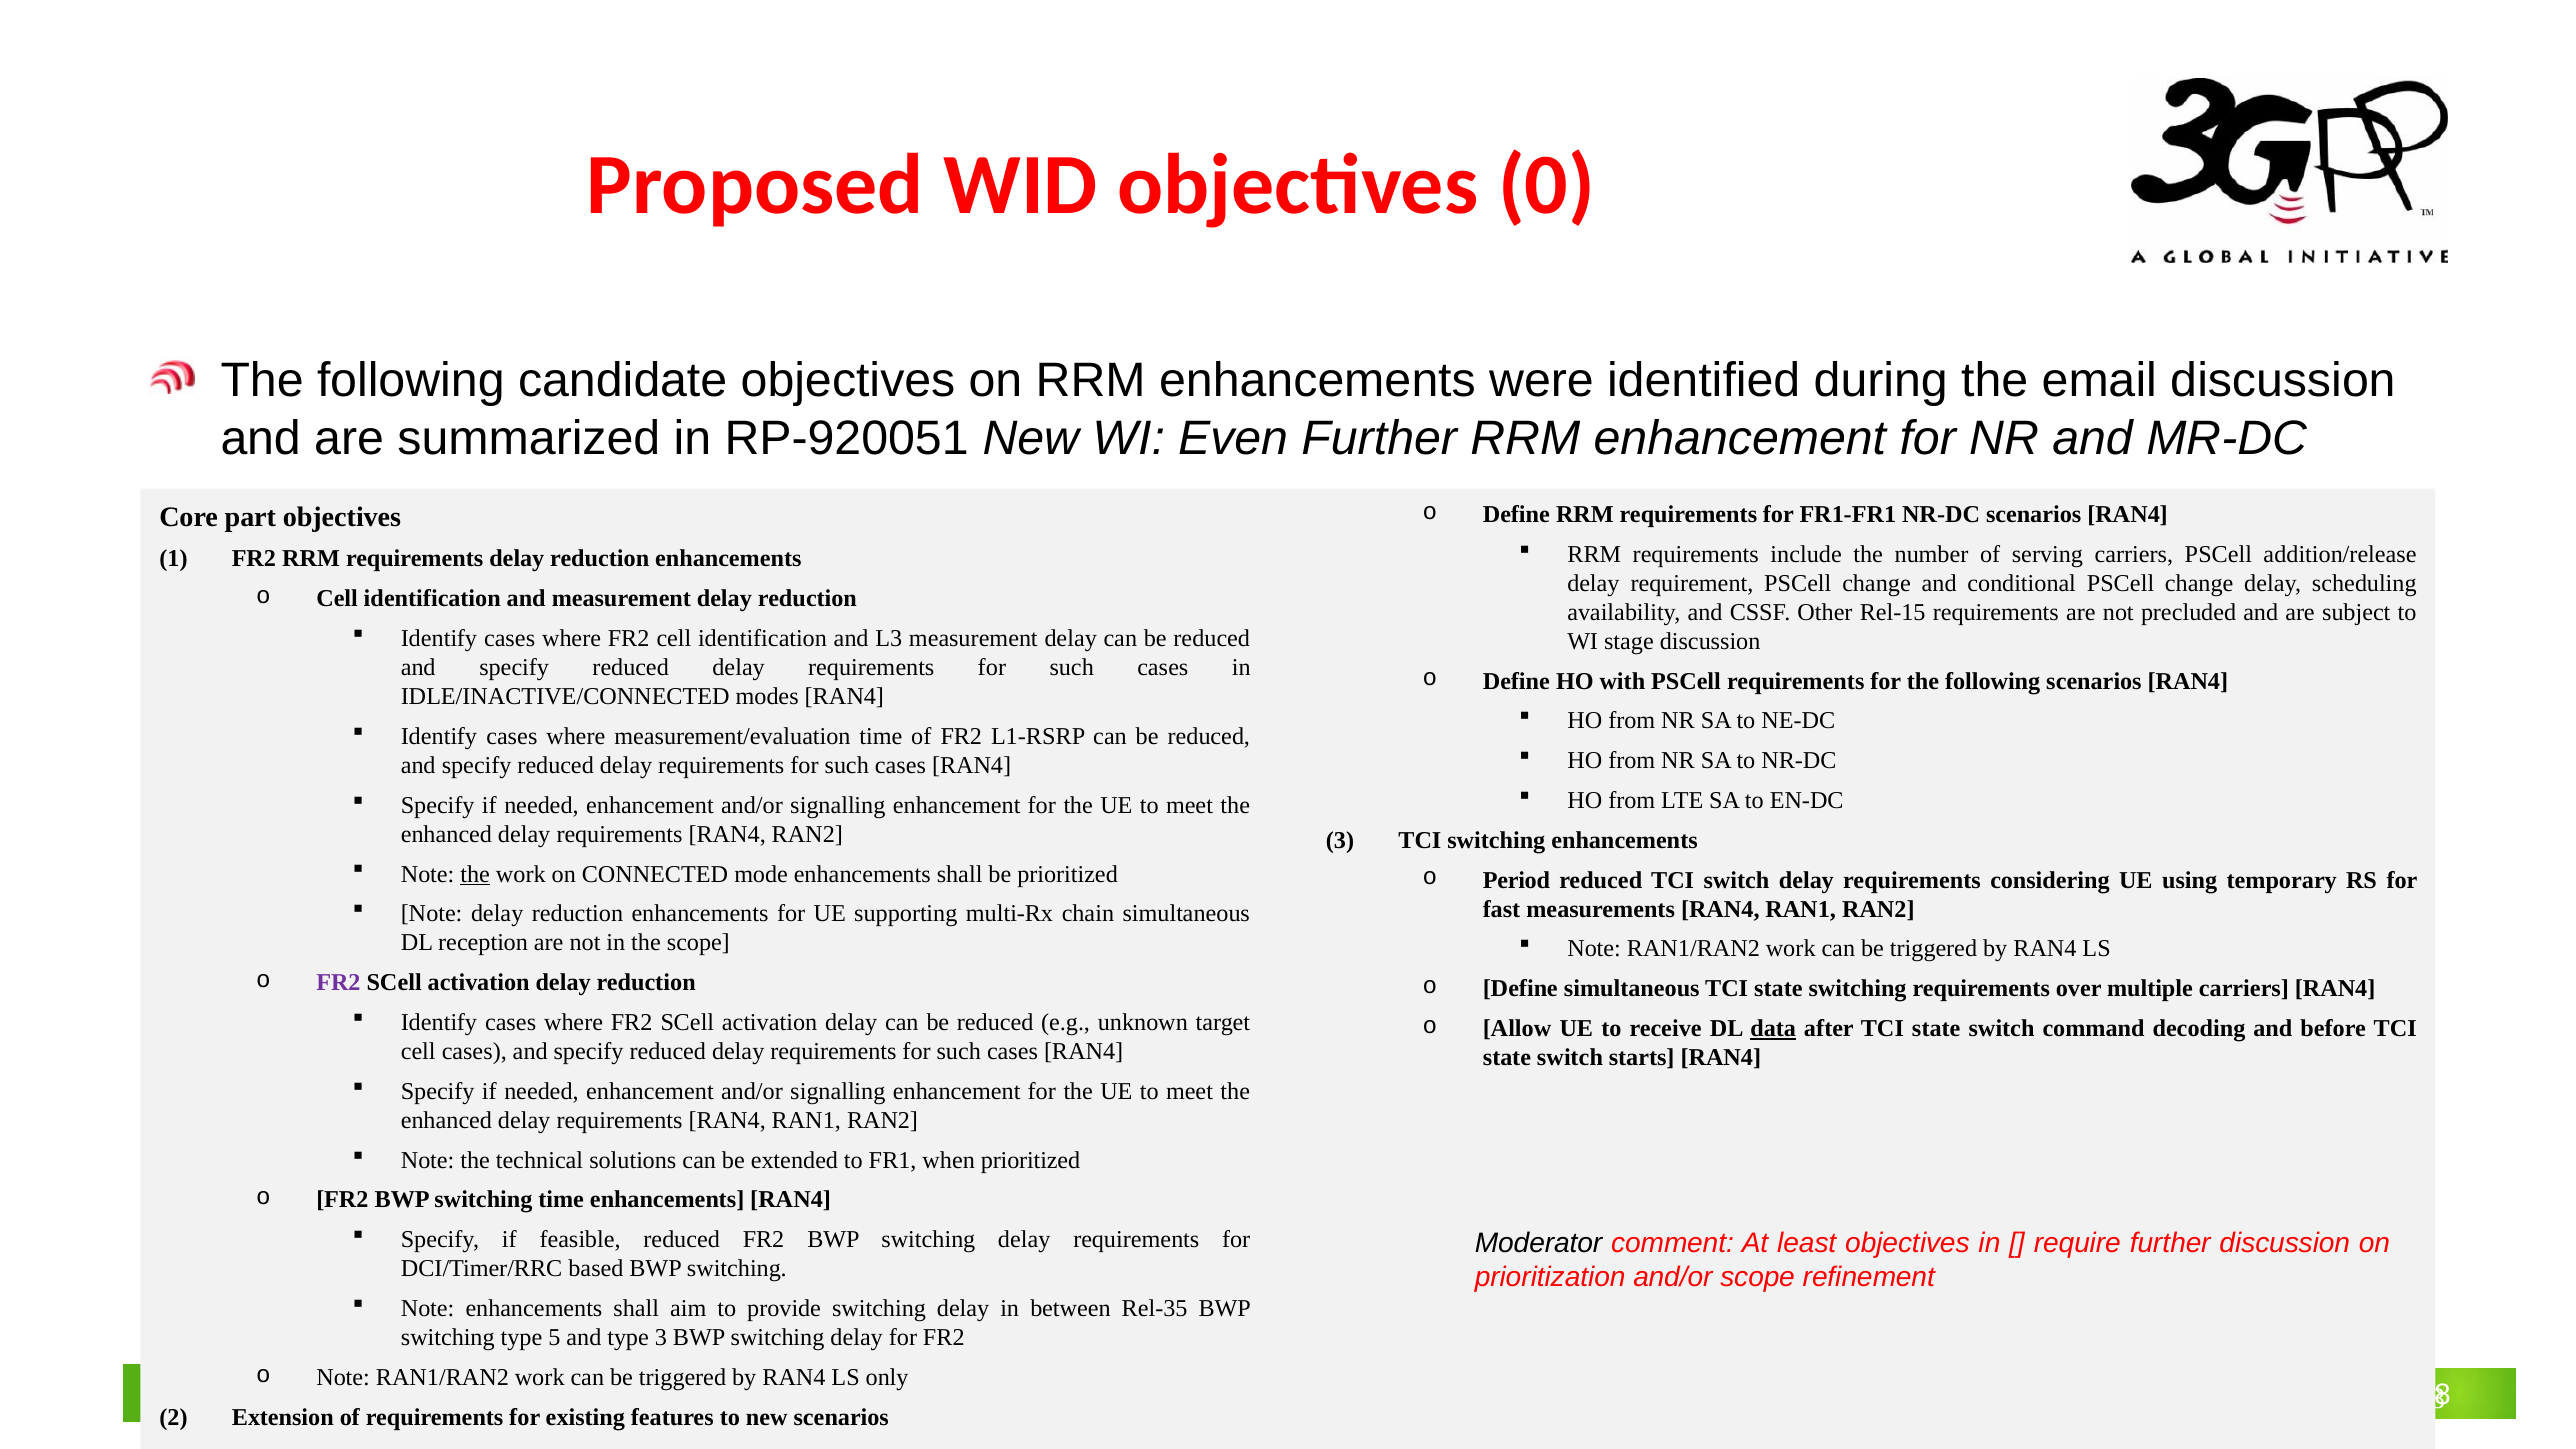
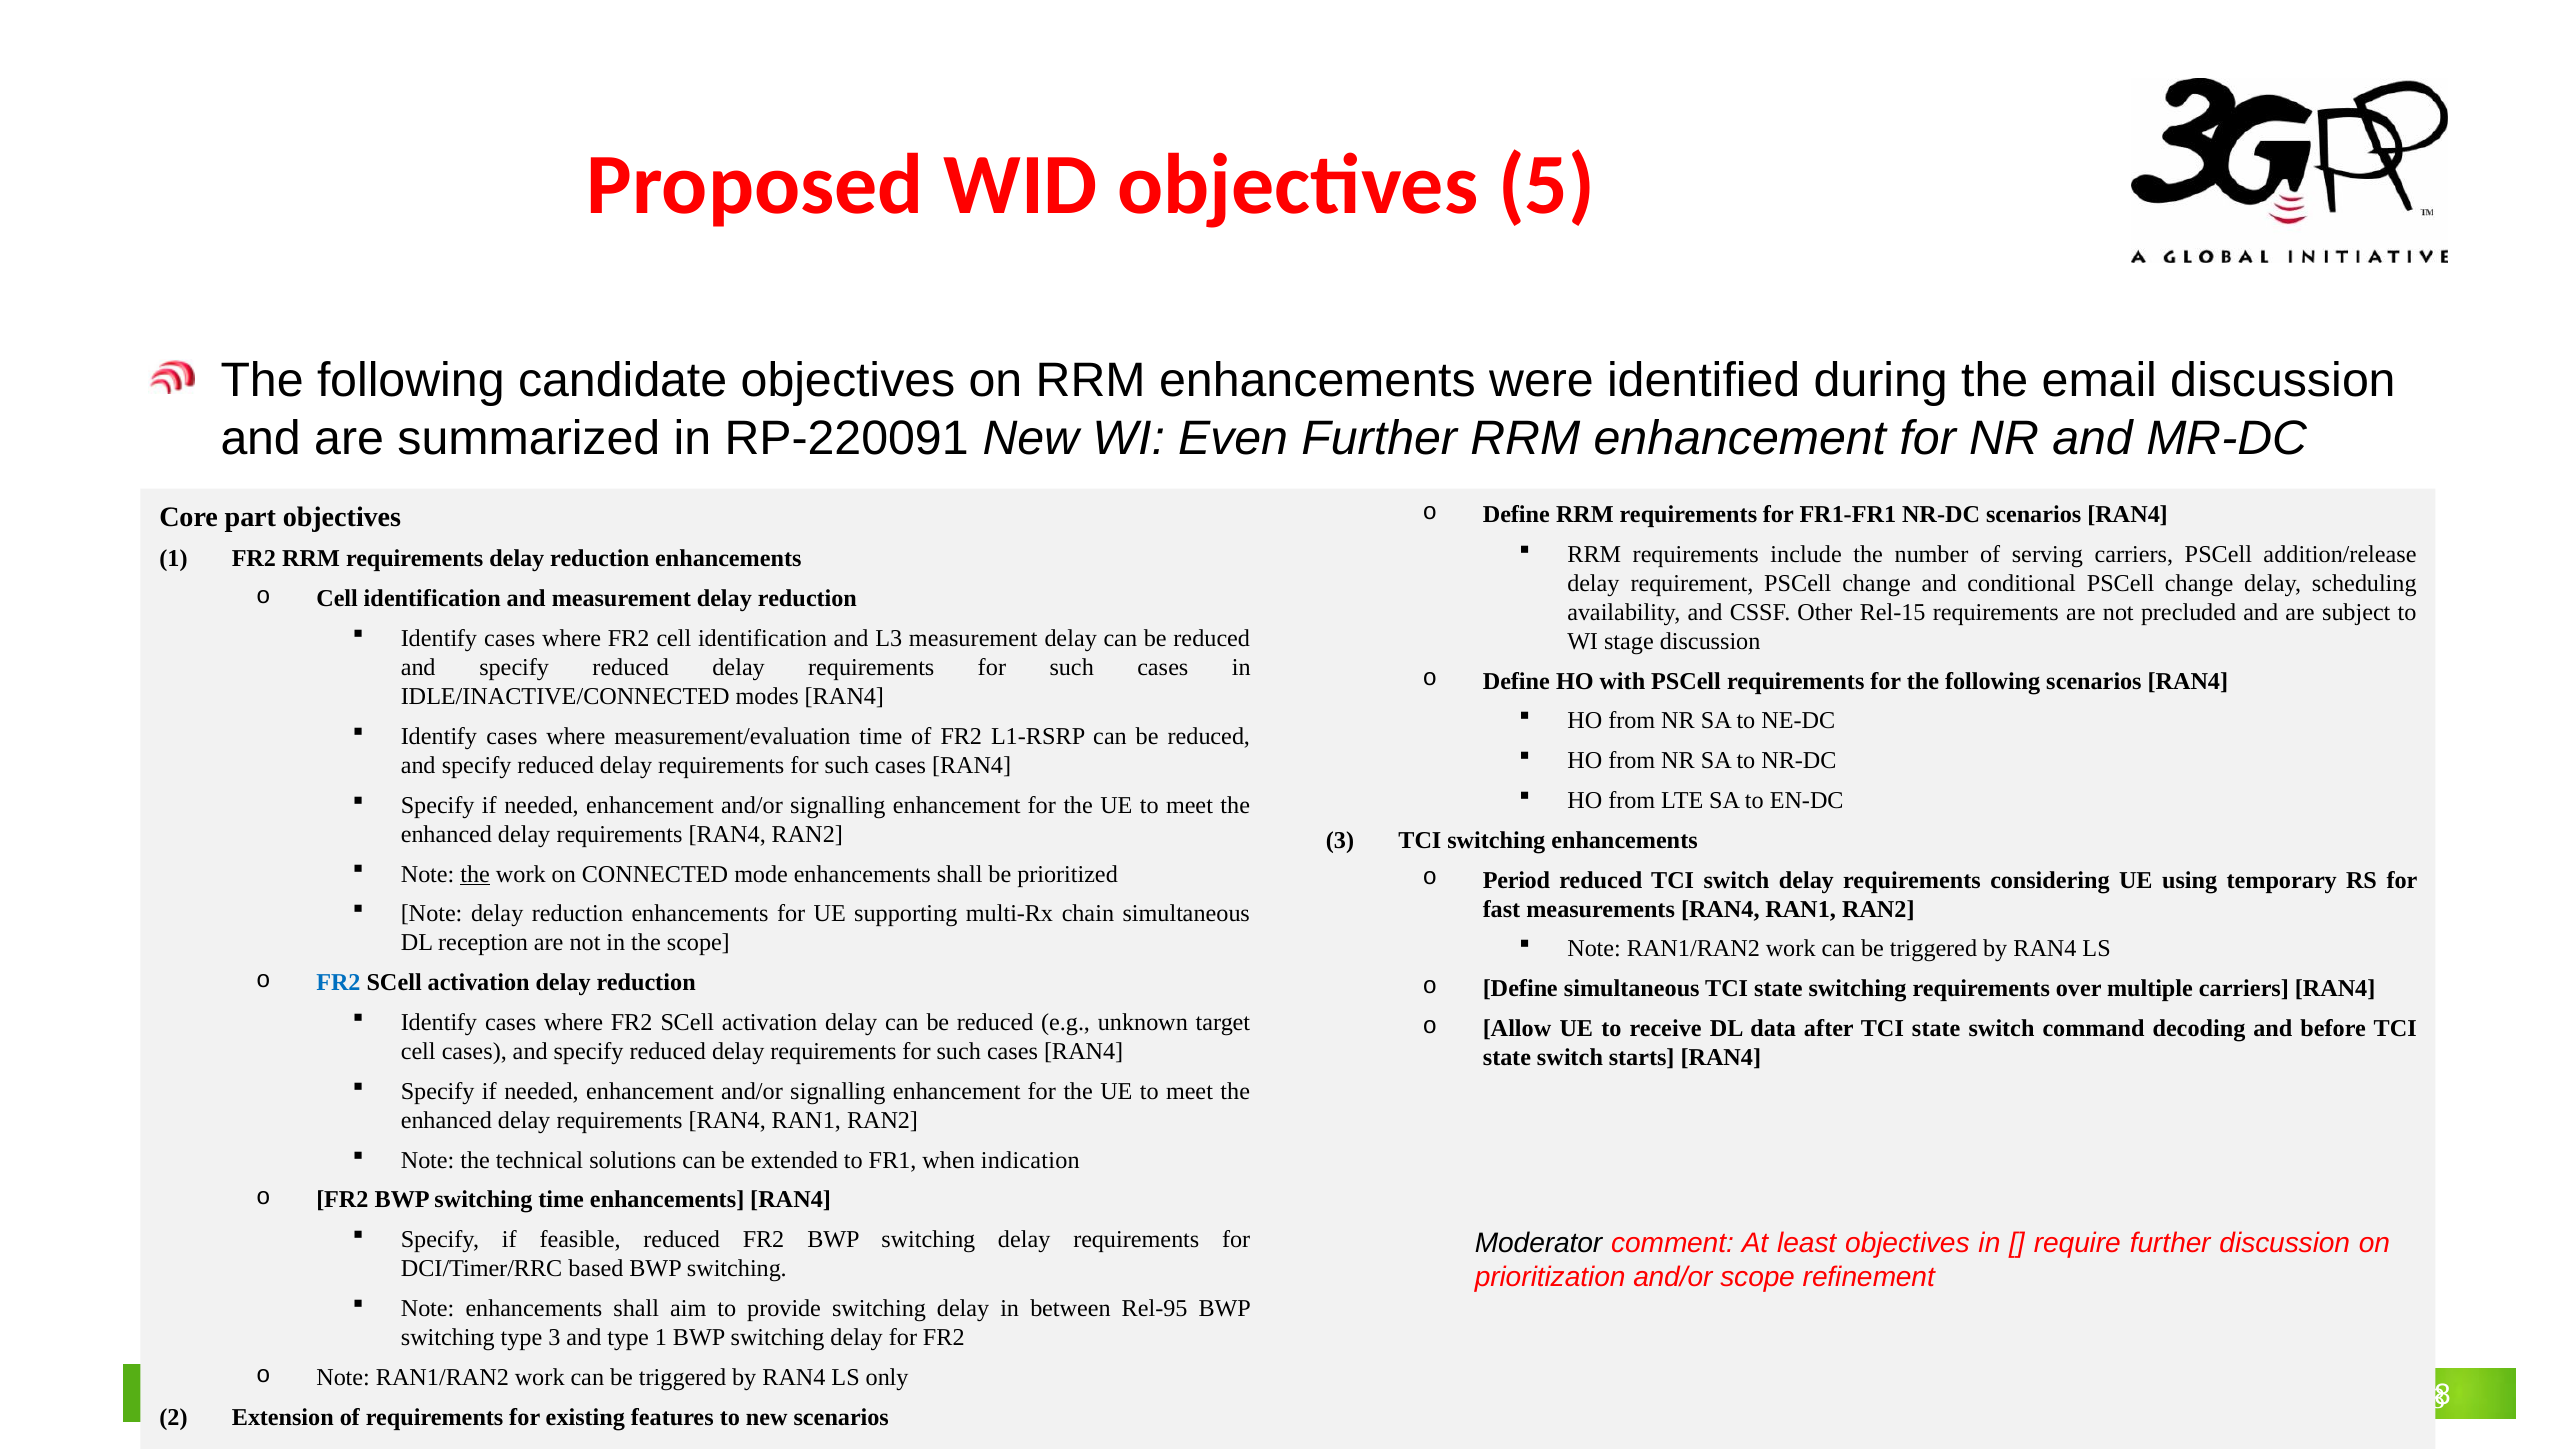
0: 0 -> 5 (1547, 185)
RP-920051: RP-920051 -> RP-220091 (847, 438)
FR2 colour: purple -> blue (338, 983)
data underline: present -> none (1773, 1028)
when prioritized: prioritized -> indication (1030, 1160)
Rel-35: Rel-35 -> Rel-95 (1155, 1309)
type 5: 5 -> 3 (554, 1338)
type 3: 3 -> 1 (661, 1338)
